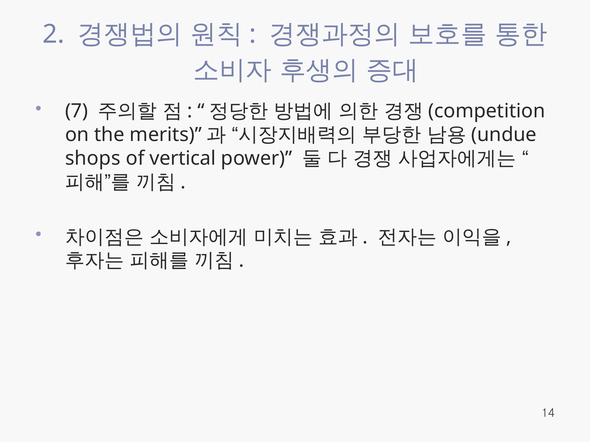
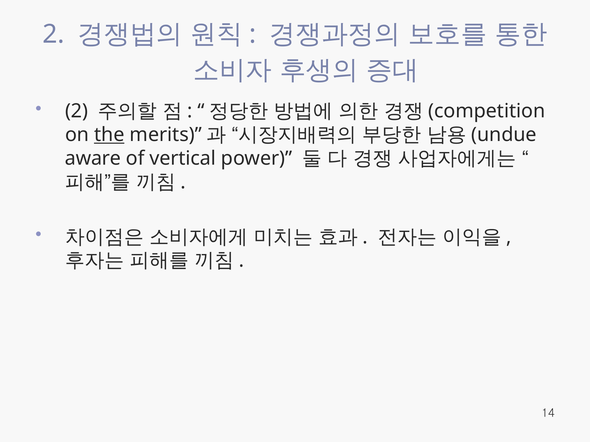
7: 7 -> 2 (77, 111)
the underline: none -> present (109, 135)
shops: shops -> aware (93, 158)
